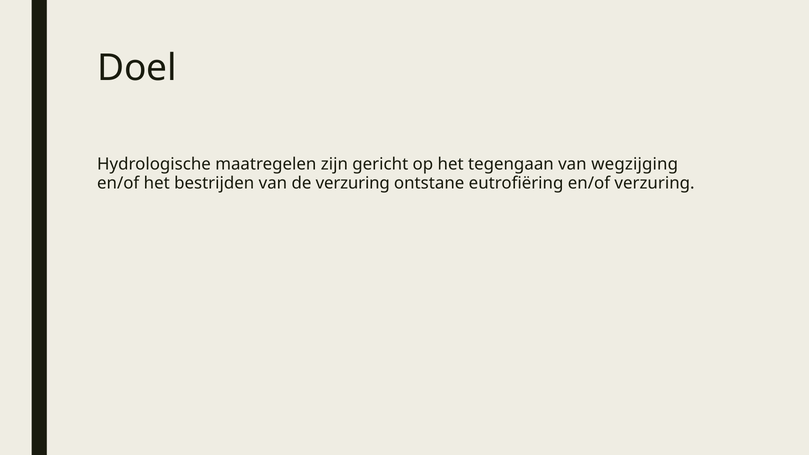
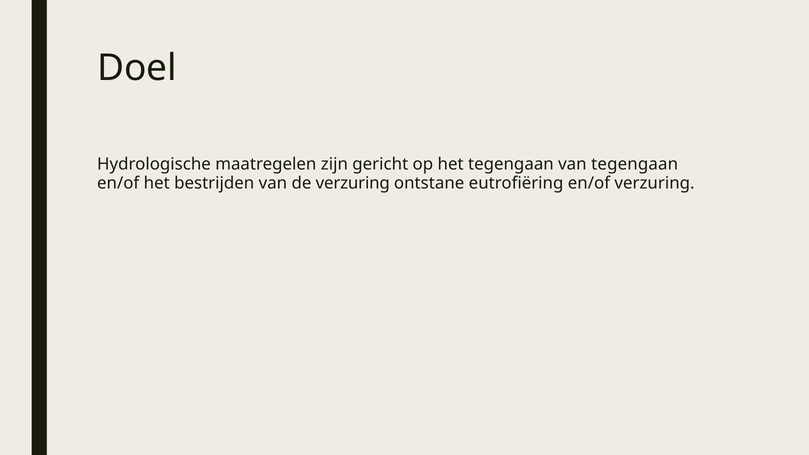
van wegzijging: wegzijging -> tegengaan (635, 164)
